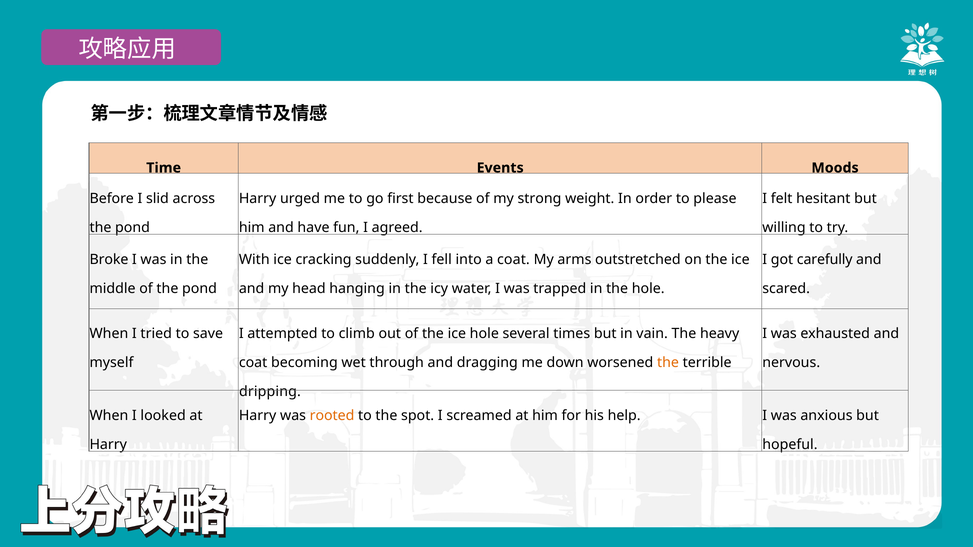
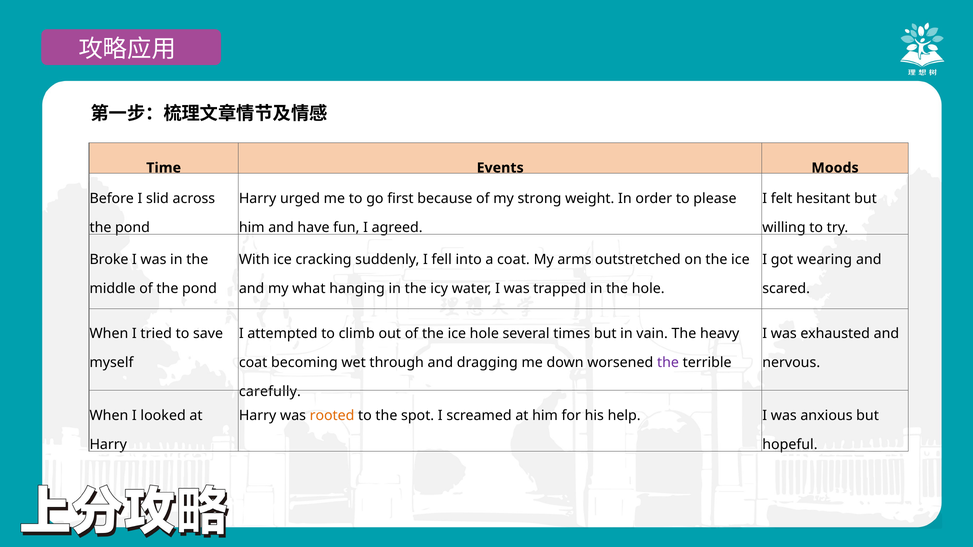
carefully: carefully -> wearing (825, 260)
head: head -> what (309, 289)
the colour: orange -> purple (668, 363)
dripping: dripping -> carefully (270, 392)
